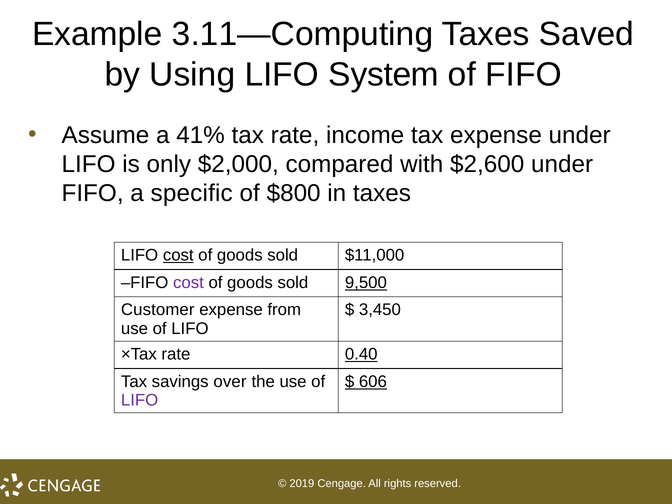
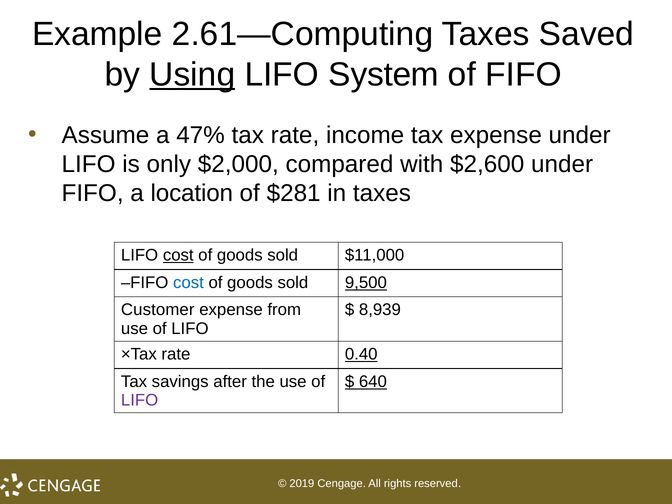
3.11—Computing: 3.11—Computing -> 2.61—Computing (303, 34)
Using underline: none -> present (192, 74)
41%: 41% -> 47% (201, 135)
specific: specific -> location (192, 193)
$800: $800 -> $281 (294, 193)
cost colour: purple -> blue (188, 283)
3,450: 3,450 -> 8,939 (380, 310)
over: over -> after (230, 381)
606: 606 -> 640 (373, 381)
